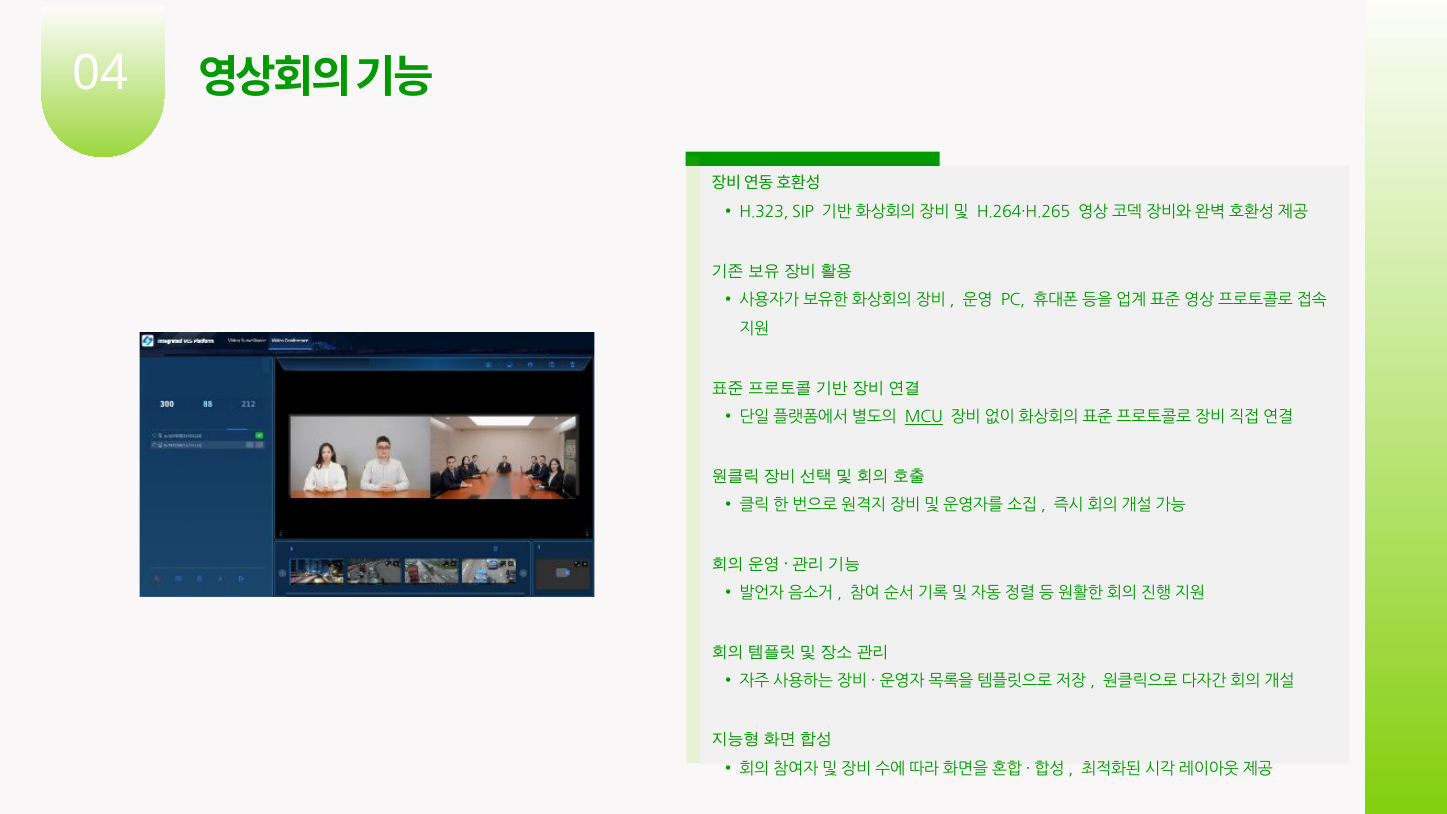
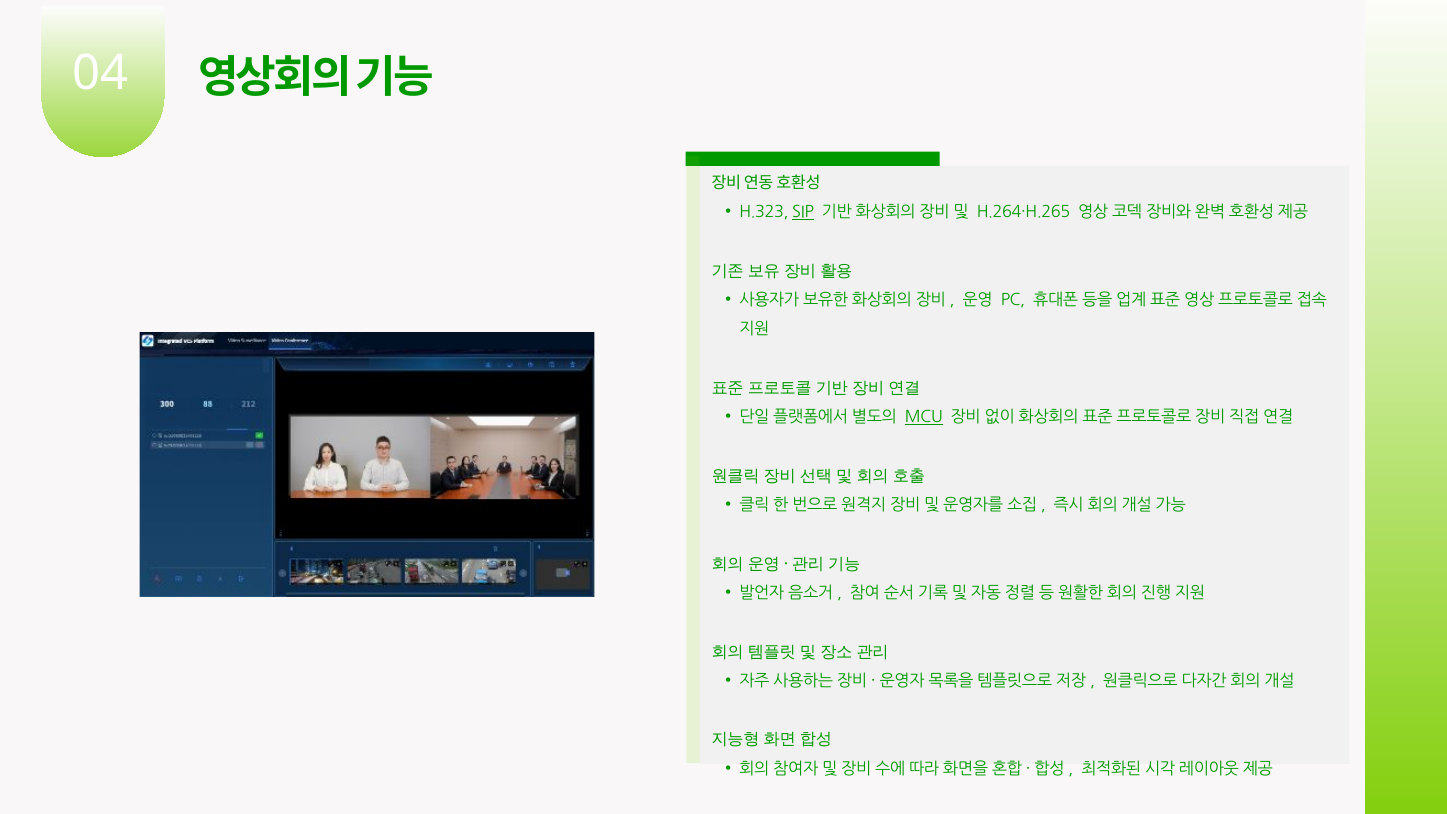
SIP underline: none -> present (803, 212)
